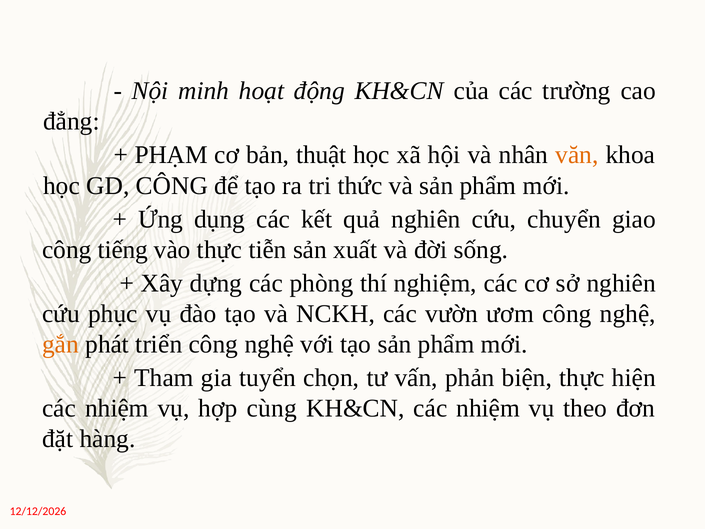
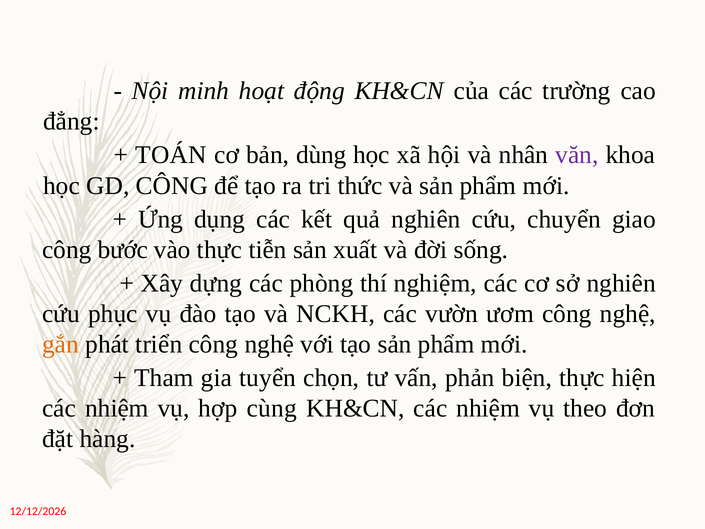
PHẠM: PHẠM -> TOÁN (171, 155)
thuật: thuật -> dùng (321, 155)
văn colour: orange -> purple (577, 155)
tiếng: tiếng -> bước (123, 250)
